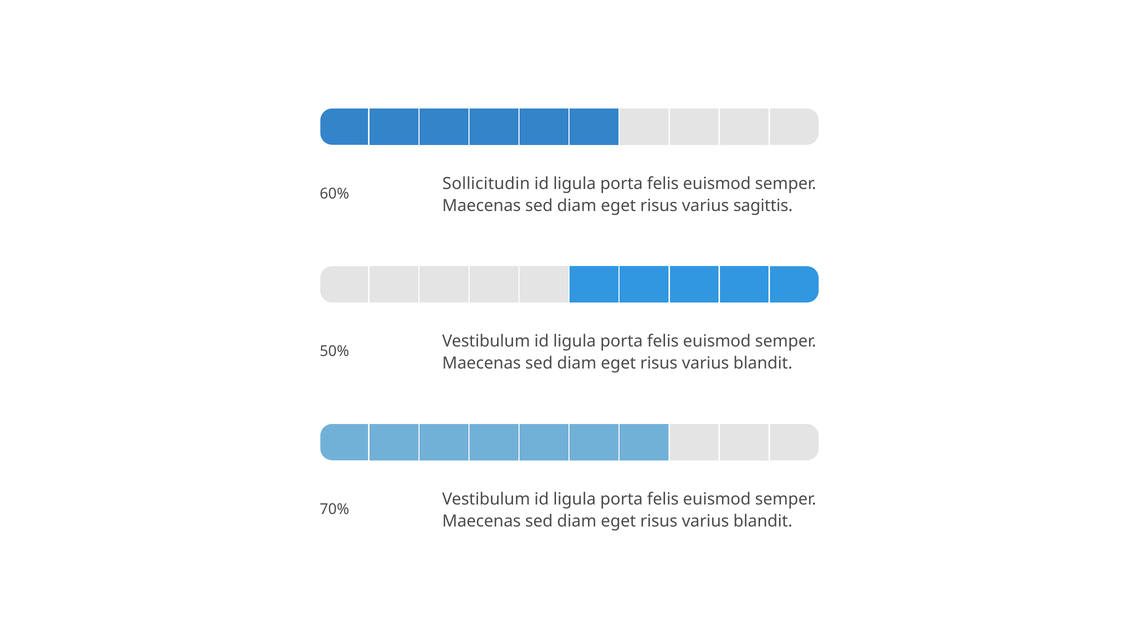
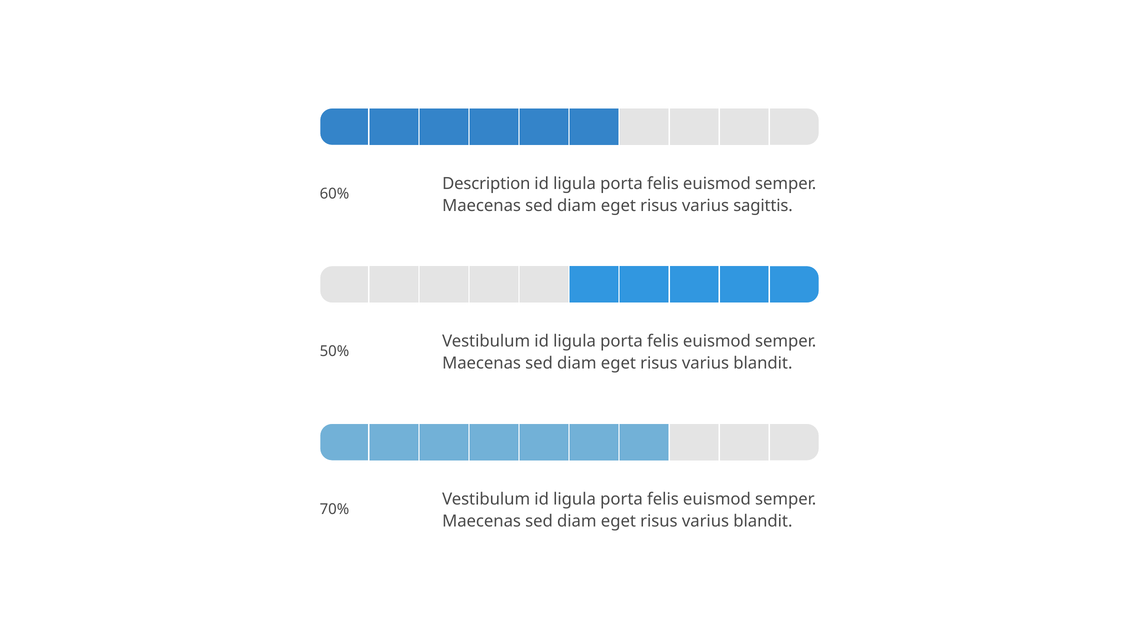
Sollicitudin: Sollicitudin -> Description (486, 184)
